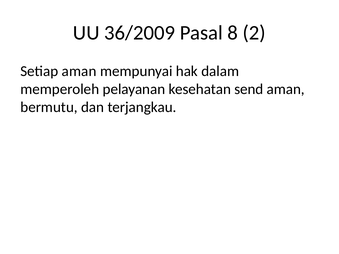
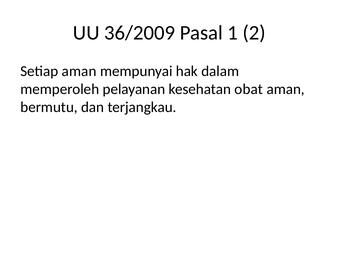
8: 8 -> 1 (233, 33)
send: send -> obat (249, 89)
